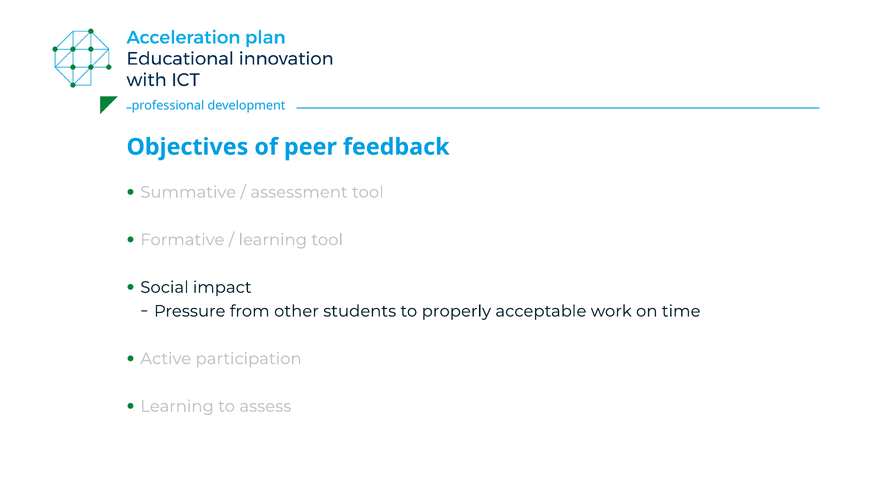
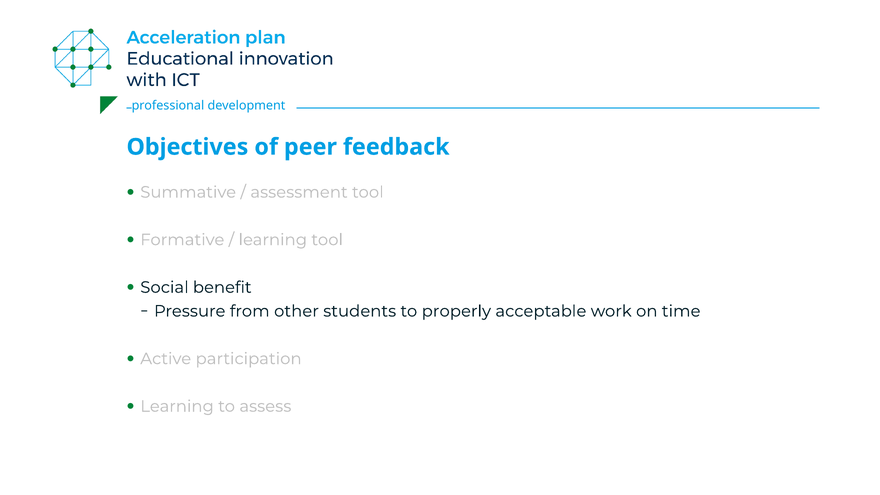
impact: impact -> benefit (222, 287)
